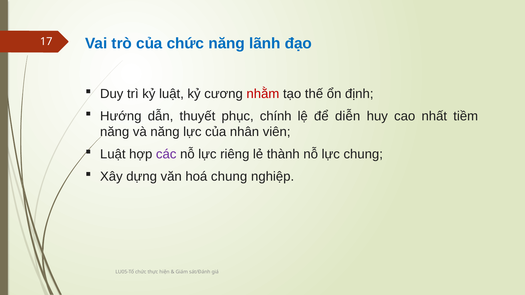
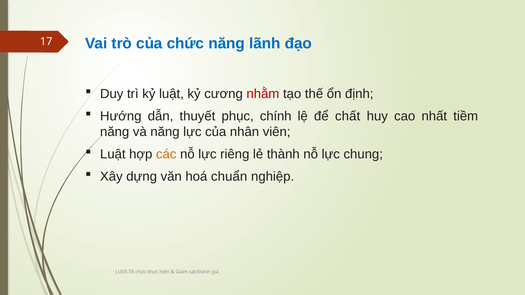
diễn: diễn -> chất (348, 116)
các colour: purple -> orange (166, 154)
hoá chung: chung -> chuẩn (229, 177)
